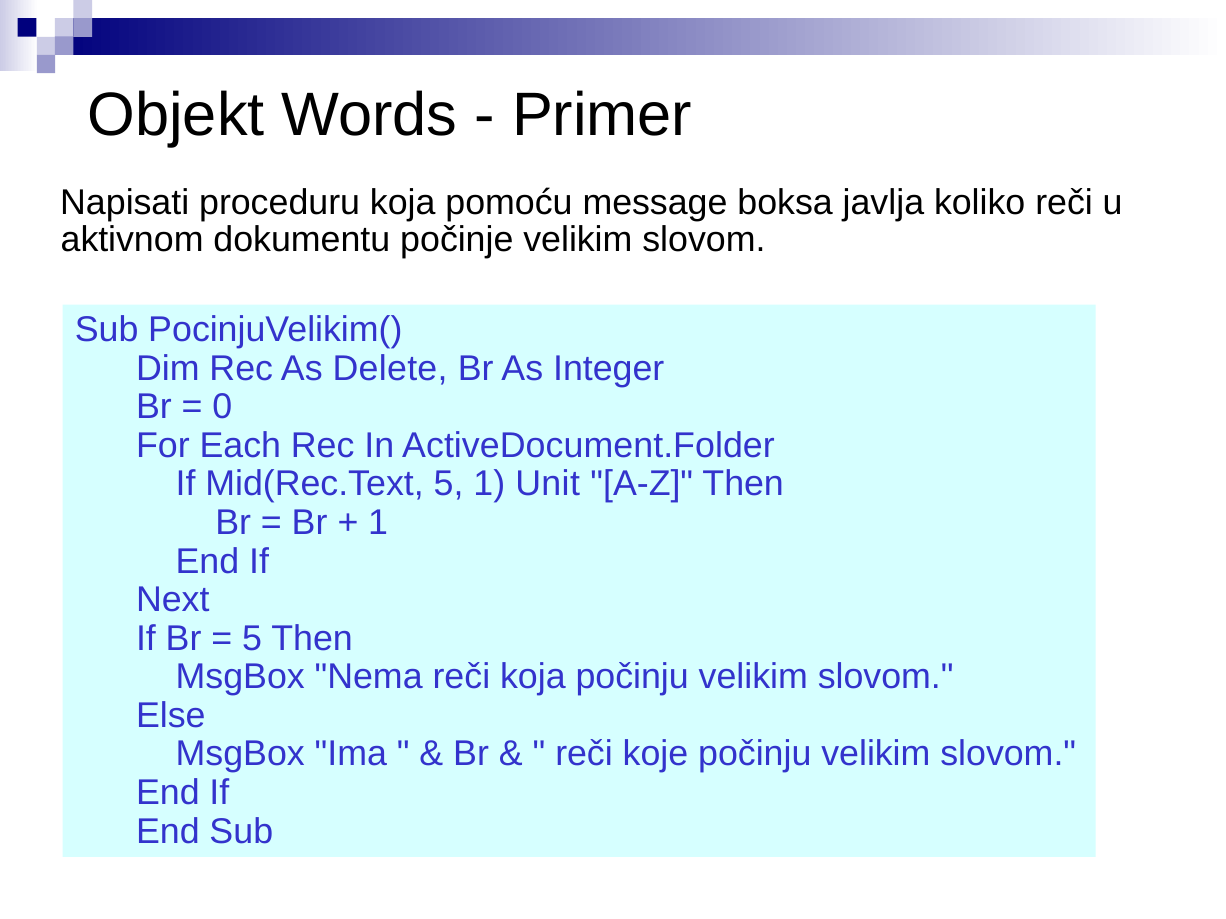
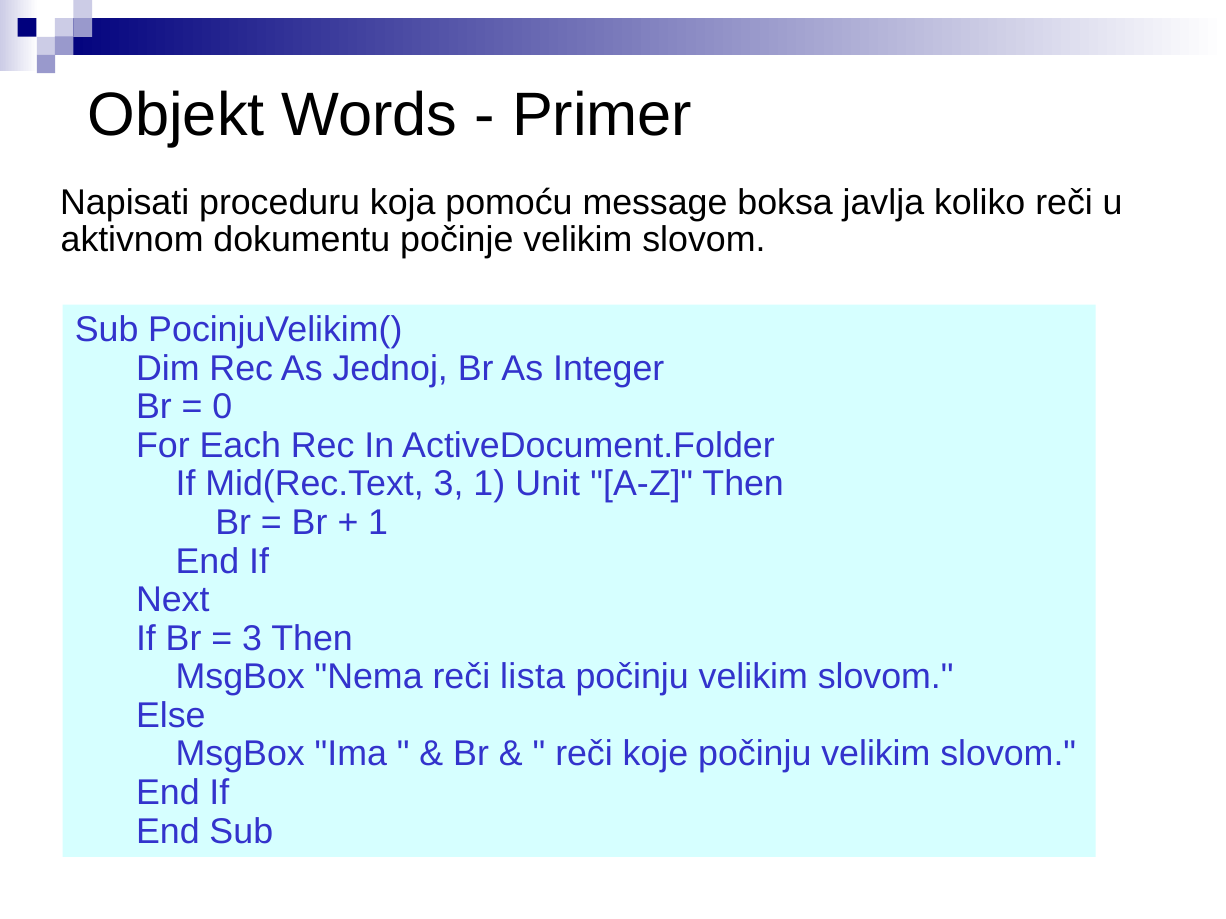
Delete: Delete -> Jednoj (390, 368)
Mid(Rec.Text 5: 5 -> 3 (449, 484)
5: 5 -> 3 (252, 639)
reči koja: koja -> lista (533, 677)
